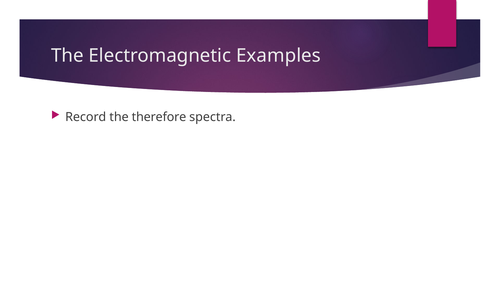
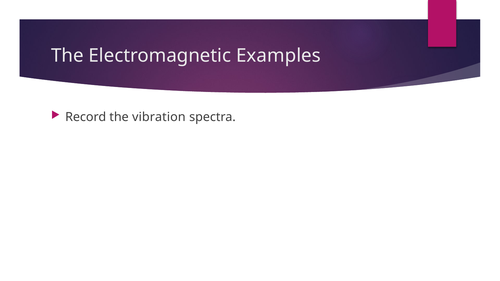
therefore: therefore -> vibration (159, 117)
